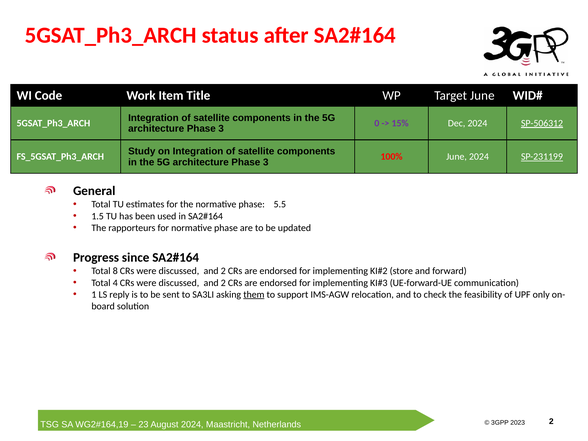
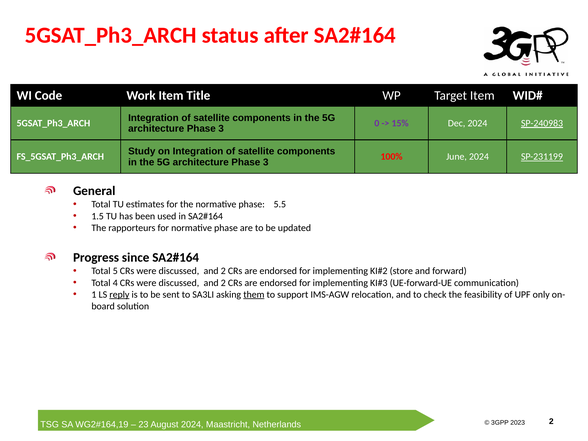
Target June: June -> Item (482, 96)
SP-506312: SP-506312 -> SP-240983 (542, 123)
8: 8 -> 5 (115, 271)
reply underline: none -> present (119, 295)
